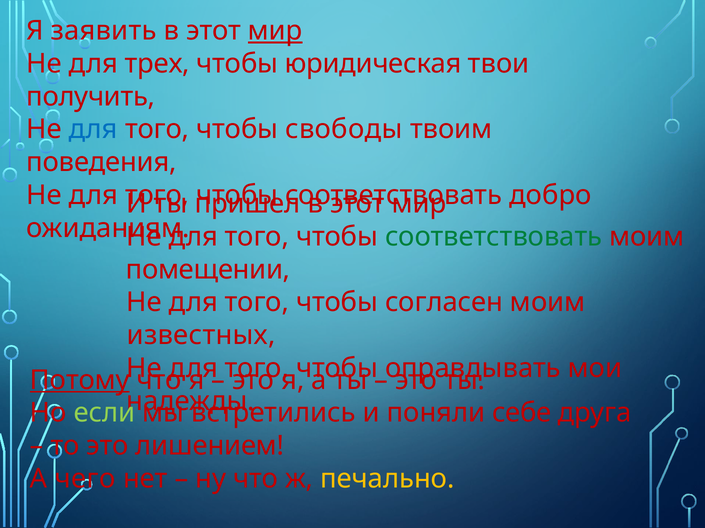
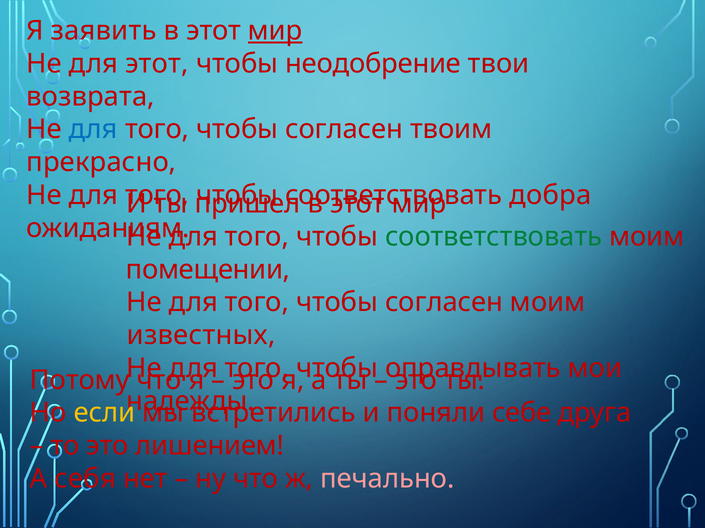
для трех: трех -> этот (157, 64)
юридическая: юридическая -> неодобрение (373, 64)
получить: получить -> возврата (91, 97)
свободы: свободы -> согласен (344, 130)
поведения: поведения -> прекрасно (101, 162)
добро: добро -> добра (550, 195)
Потому underline: present -> none (80, 381)
если colour: light green -> yellow (104, 413)
чего: чего -> себя (85, 479)
печально colour: yellow -> pink (387, 479)
